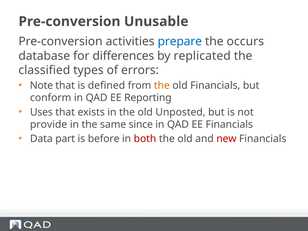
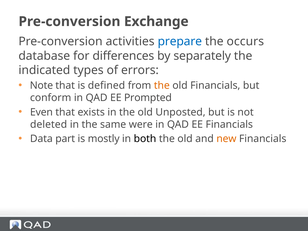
Unusable: Unusable -> Exchange (156, 22)
replicated: replicated -> separately (202, 56)
classified: classified -> indicated (44, 70)
Reporting: Reporting -> Prompted (148, 98)
Uses: Uses -> Even (41, 112)
provide: provide -> deleted (49, 124)
since: since -> were (141, 124)
before: before -> mostly (104, 139)
both colour: red -> black (145, 139)
new colour: red -> orange (226, 139)
